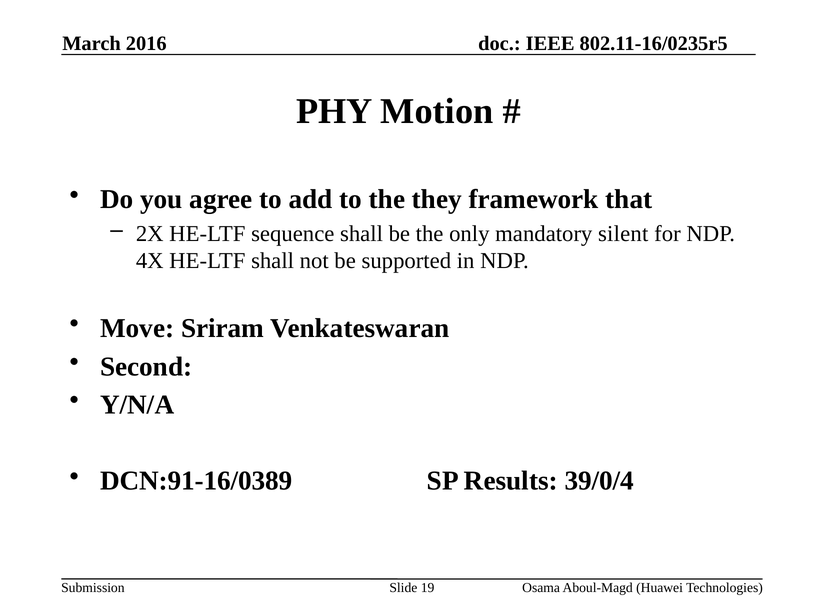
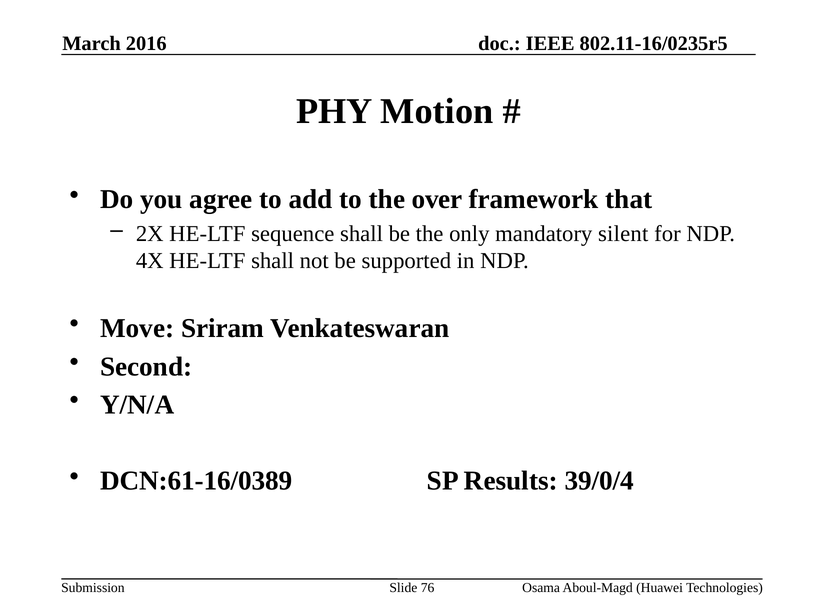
they: they -> over (437, 199)
DCN:91-16/0389: DCN:91-16/0389 -> DCN:61-16/0389 (196, 481)
19: 19 -> 76 (428, 588)
